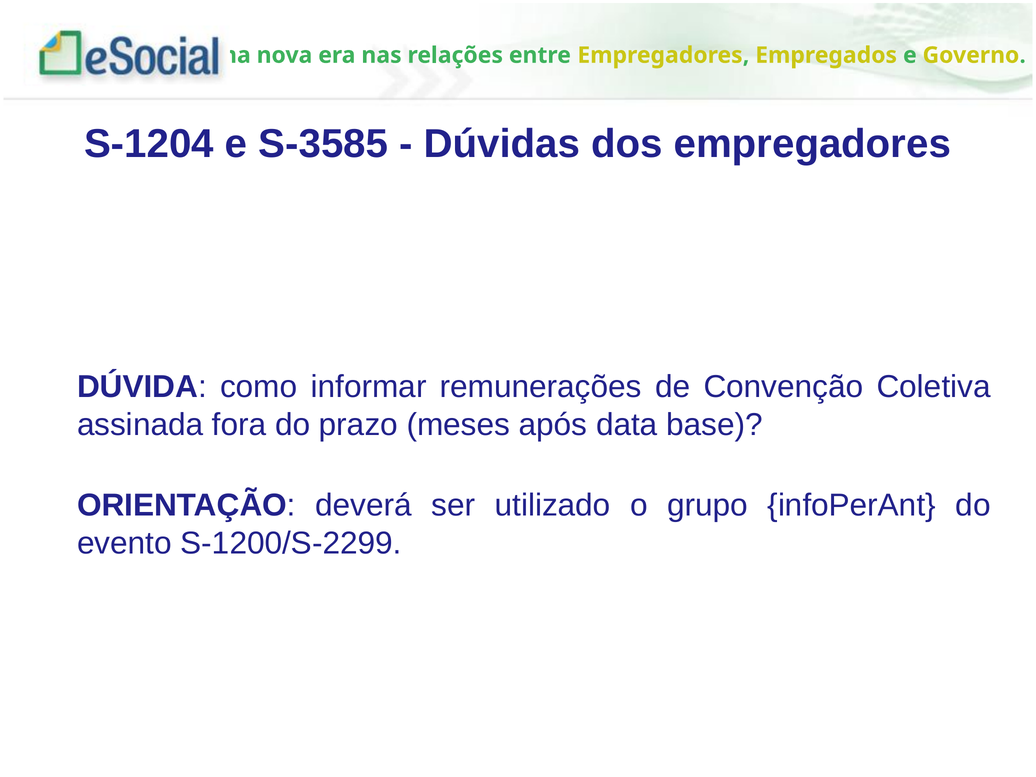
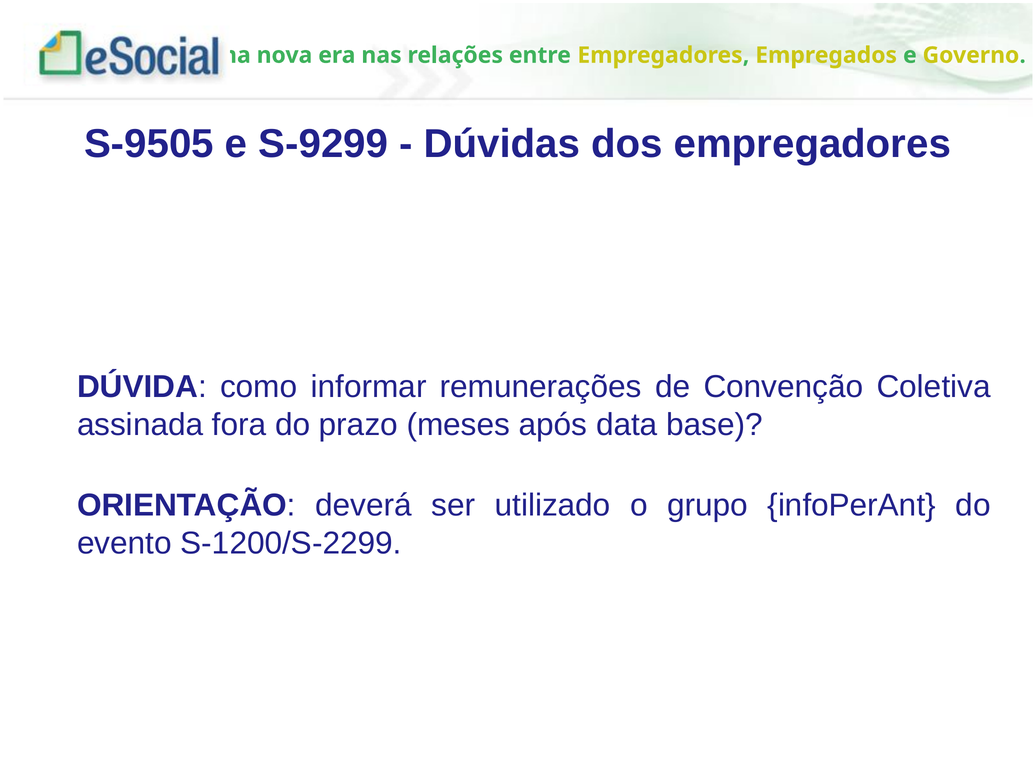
S-1204: S-1204 -> S-9505 (149, 144)
S-3585: S-3585 -> S-9299 (323, 144)
